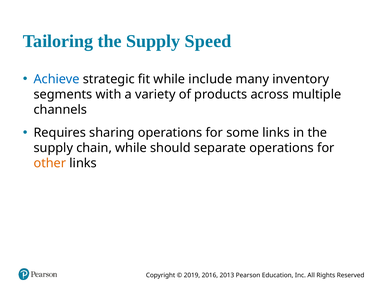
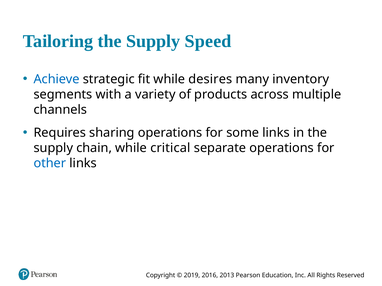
include: include -> desires (210, 79)
should: should -> critical (170, 148)
other colour: orange -> blue (50, 164)
